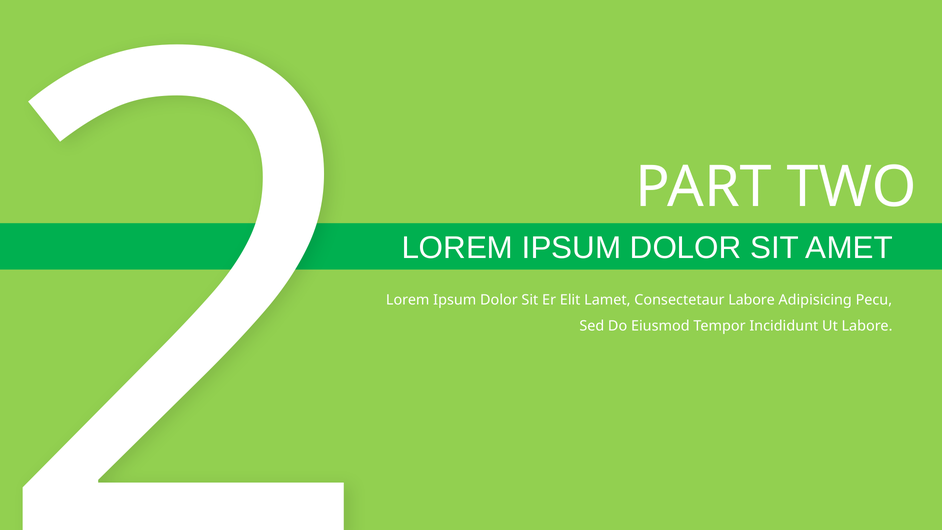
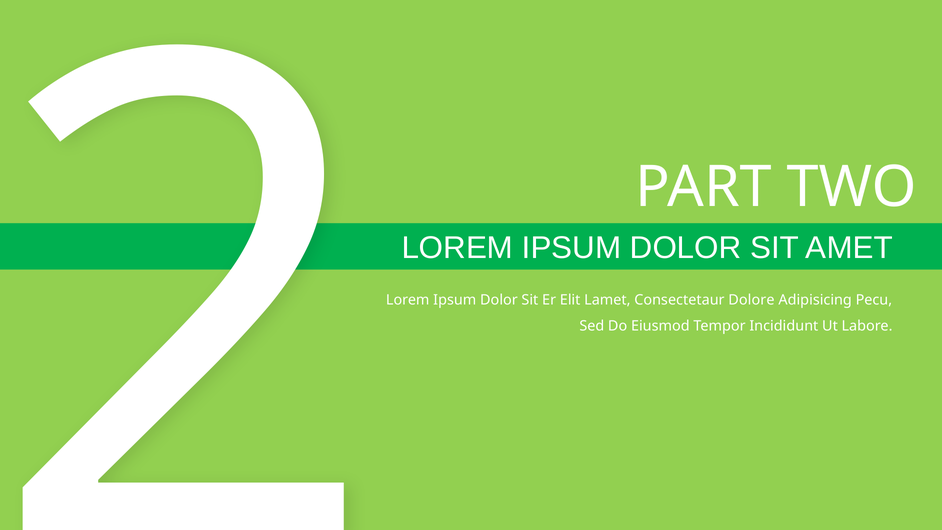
Consectetaur Labore: Labore -> Dolore (751, 300)
